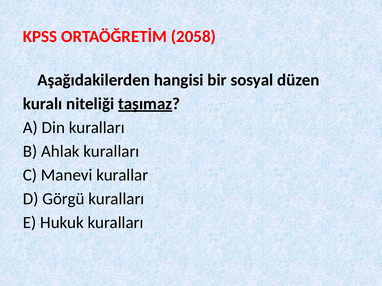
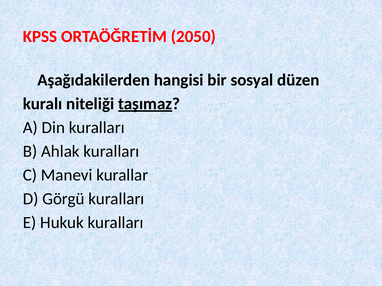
2058: 2058 -> 2050 (193, 37)
